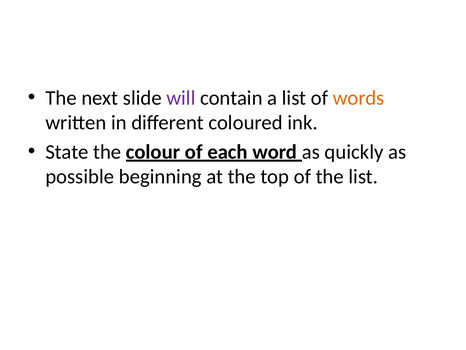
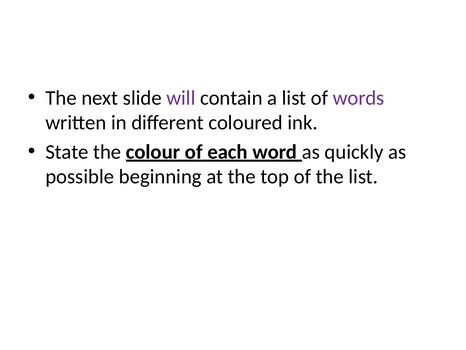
words colour: orange -> purple (359, 98)
